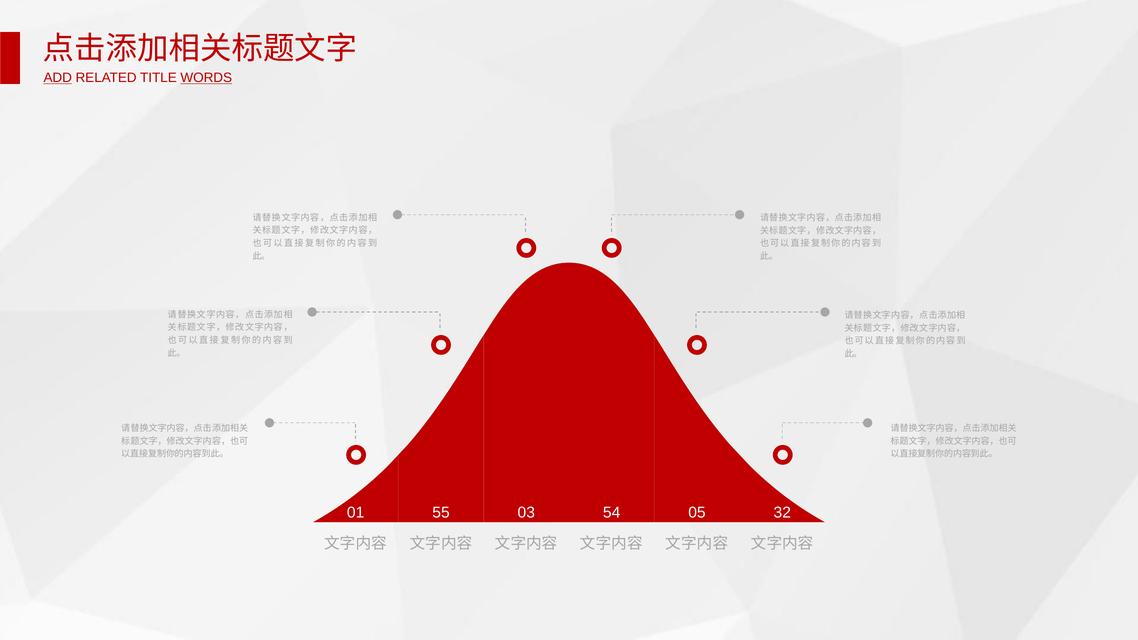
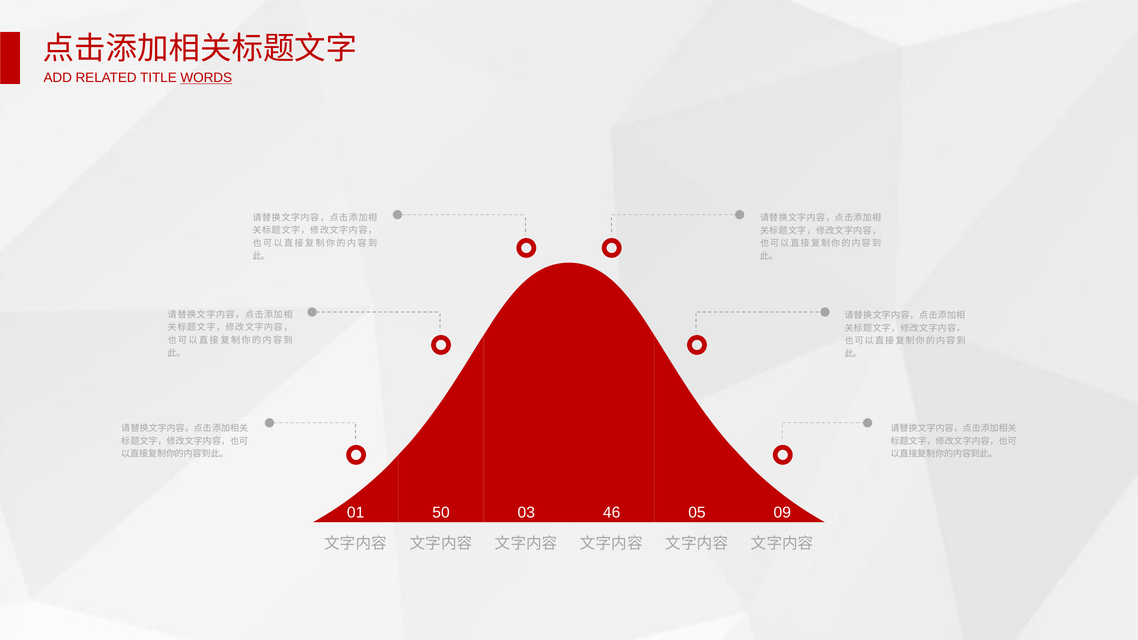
ADD underline: present -> none (58, 78)
55: 55 -> 50 (441, 513)
54: 54 -> 46 (612, 513)
32: 32 -> 09 (782, 513)
